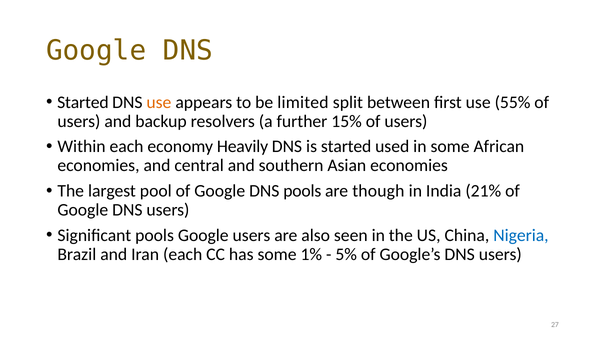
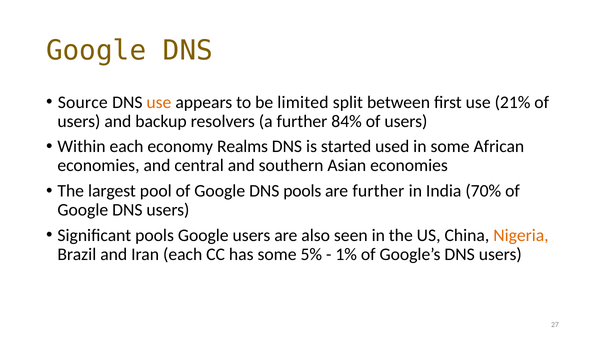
Started: Started -> Source (83, 102)
55%: 55% -> 21% (513, 102)
15%: 15% -> 84% (347, 121)
Heavily: Heavily -> Realms (243, 147)
are though: though -> further (378, 191)
21%: 21% -> 70% (483, 191)
Nigeria colour: blue -> orange (521, 236)
1%: 1% -> 5% (311, 255)
5%: 5% -> 1% (346, 255)
